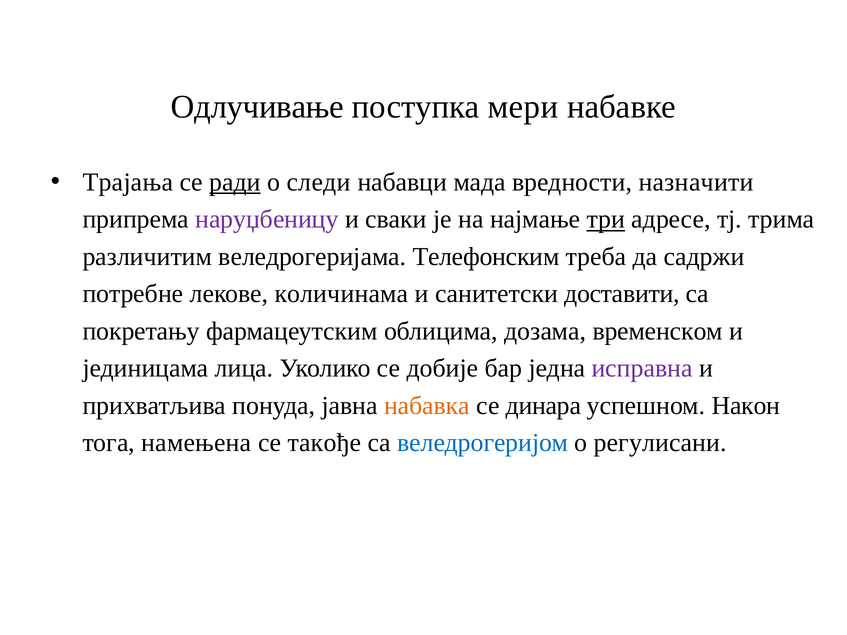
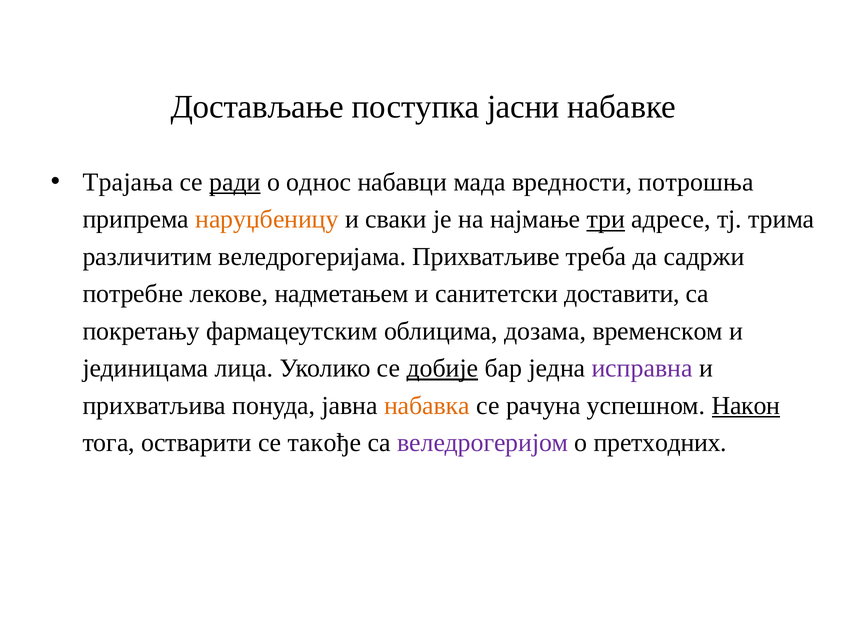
Одлучивање: Одлучивање -> Достављање (257, 107)
мери: мери -> јасни (523, 107)
следи: следи -> однос (319, 182)
назначити: назначити -> потрошња (696, 182)
наруџбеницу colour: purple -> orange (267, 220)
Телефонским: Телефонским -> Прихватљиве (486, 257)
количинама: количинама -> надметањем (342, 294)
добије underline: none -> present (442, 369)
динара: динара -> рачуна (543, 406)
Након underline: none -> present (746, 406)
намењена: намењена -> остварити (197, 443)
веледрогеријом colour: blue -> purple (483, 443)
регулисани: регулисани -> претходних (660, 443)
